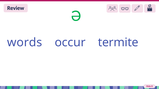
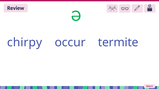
words: words -> chirpy (25, 43)
